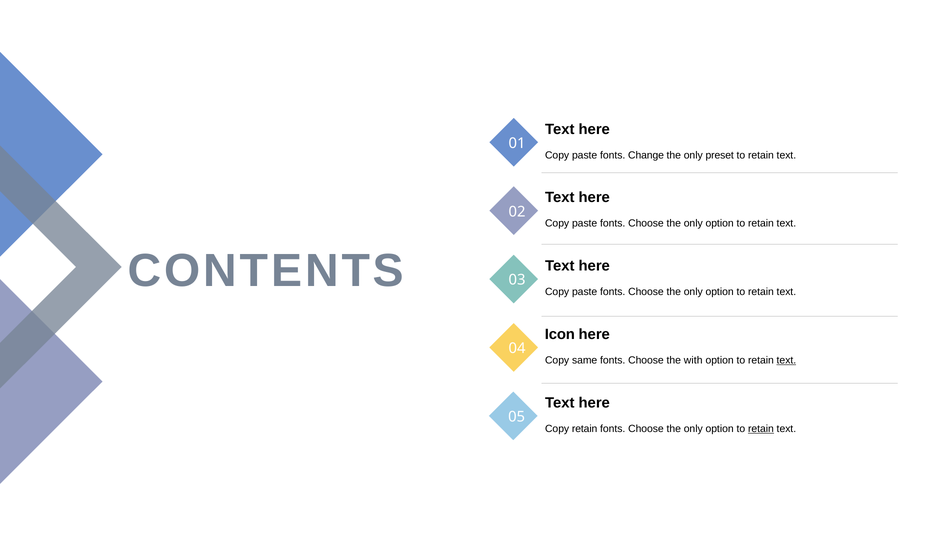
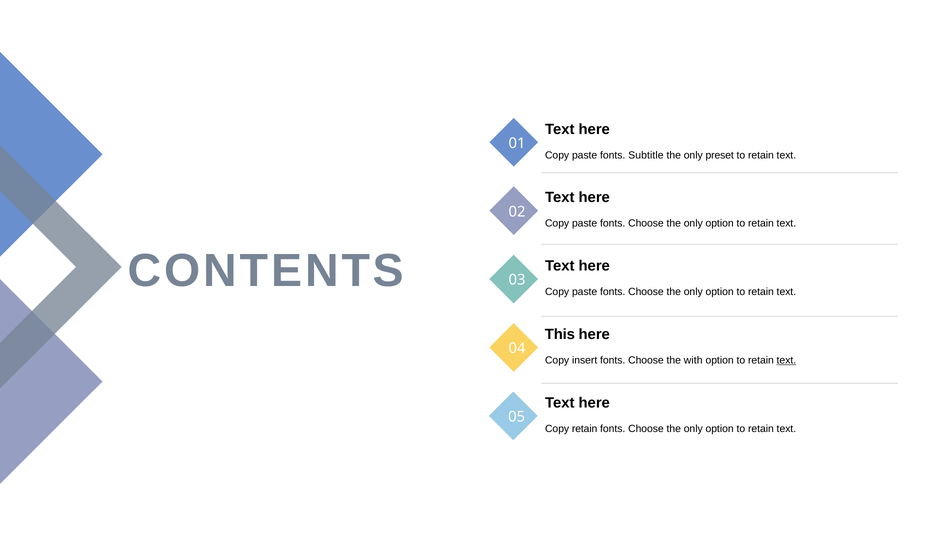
Change: Change -> Subtitle (646, 155)
Icon: Icon -> This (560, 335)
same: same -> insert (585, 361)
retain underline: present -> none (761, 429)
